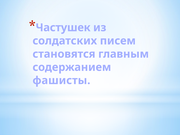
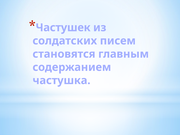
фашисты: фашисты -> частушка (61, 80)
